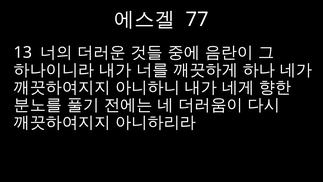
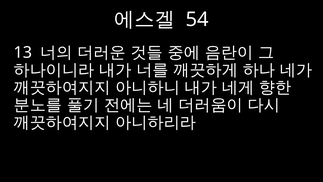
77: 77 -> 54 (197, 19)
